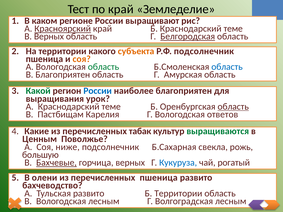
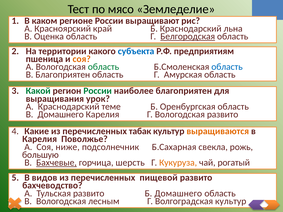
по край: край -> мясо (121, 9)
Красноярский underline: present -> none (63, 29)
Б Краснодарский теме: теме -> льна (233, 29)
В Верных: Верных -> Оценка (49, 36)
субъекта colour: orange -> blue (136, 51)
Р.Ф подсолнечник: подсолнечник -> предприятиям (204, 51)
России colour: blue -> green (98, 91)
область underline: present -> none (233, 107)
В Пастбищам: Пастбищам -> Домашнего (61, 115)
Вологодская ответов: ответов -> развито (223, 115)
выращиваются colour: green -> orange (218, 131)
Ценным: Ценным -> Карелия (40, 139)
горчица верных: верных -> шерсть (130, 163)
Кукуруза colour: blue -> orange (178, 163)
олени: олени -> видов (45, 178)
перечисленных пшеница: пшеница -> пищевой (159, 178)
Б Территории: Территории -> Домашнего (178, 194)
Волгоградская лесным: лесным -> культур (231, 201)
